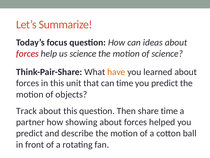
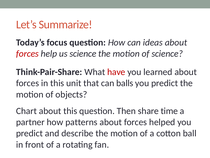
have colour: orange -> red (116, 72)
can time: time -> balls (125, 83)
Track: Track -> Chart (26, 111)
showing: showing -> patterns (81, 122)
